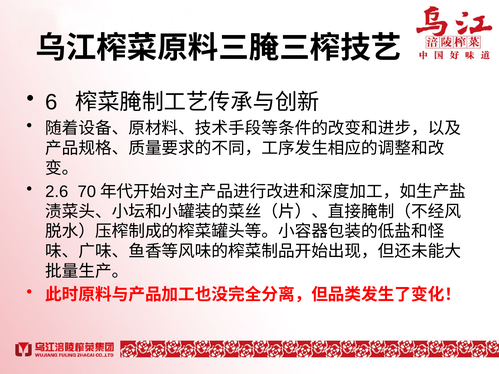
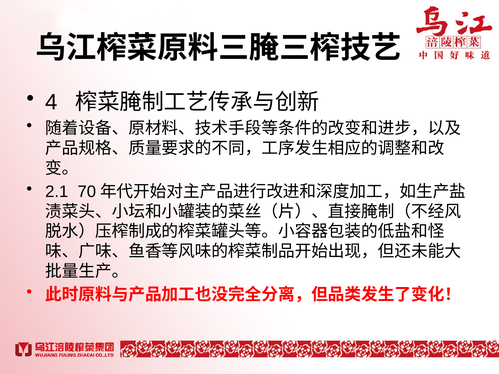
6: 6 -> 4 (51, 102)
2.6: 2.6 -> 2.1 (57, 192)
